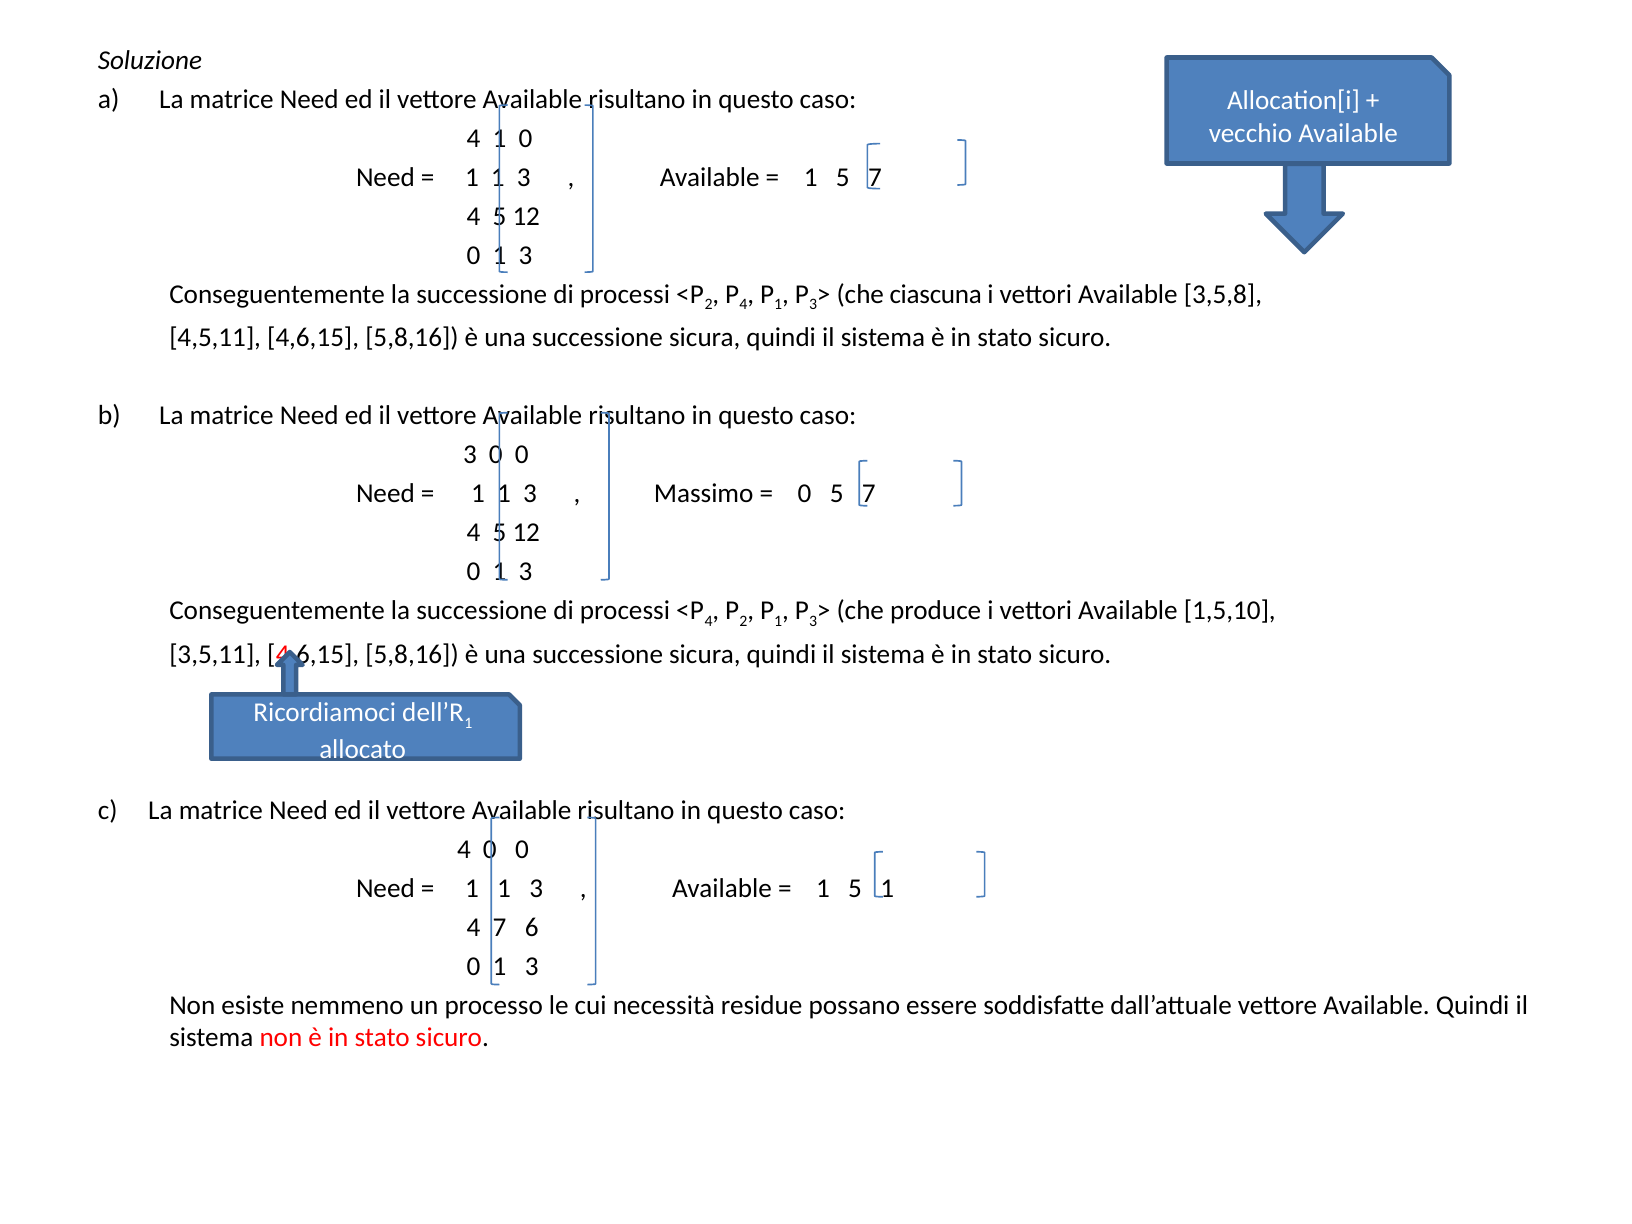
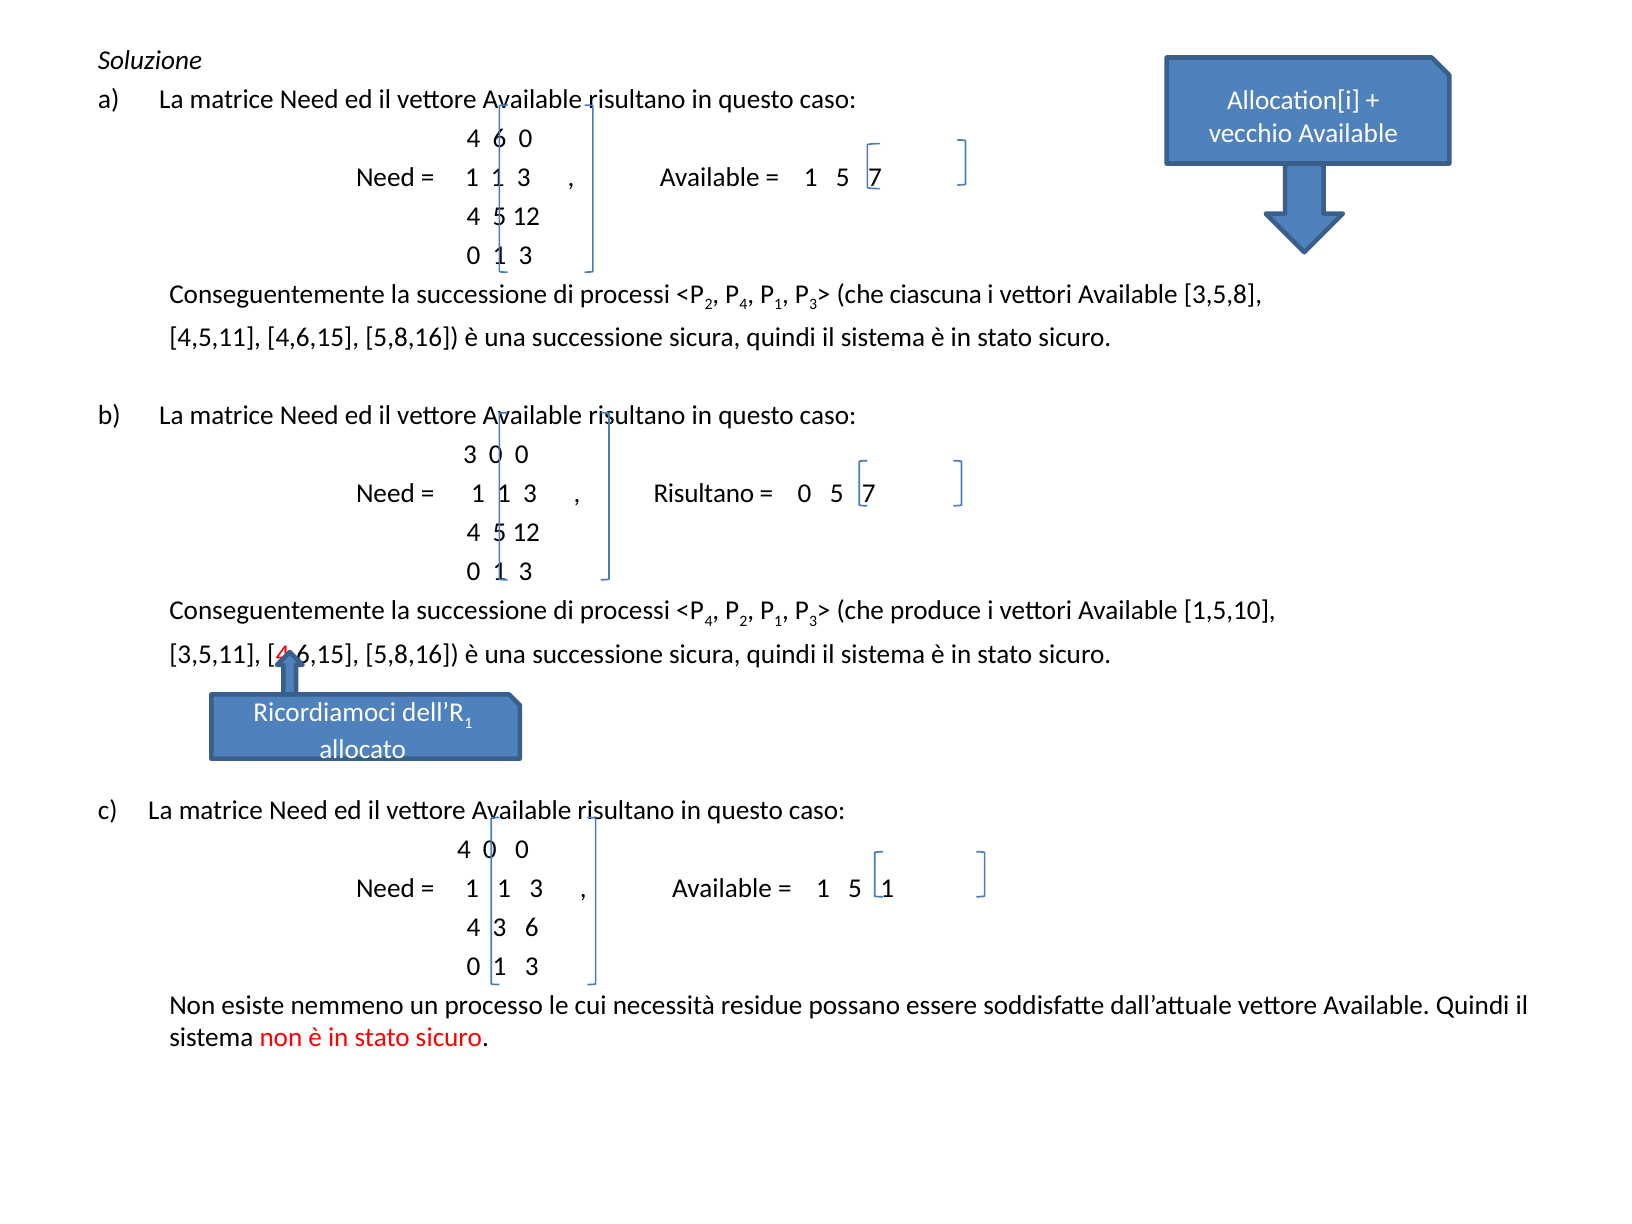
4 1: 1 -> 6 (499, 138)
Massimo: Massimo -> Risultano (704, 494)
4 7: 7 -> 3 (499, 927)
